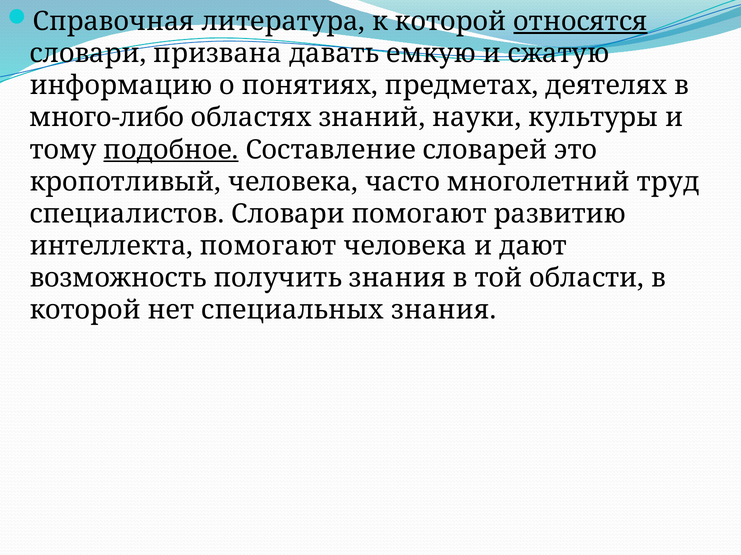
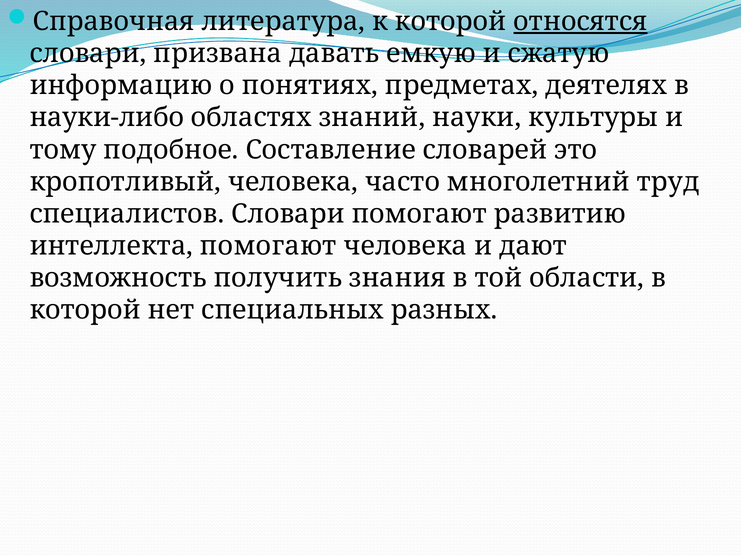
много-либо: много-либо -> науки-либо (107, 118)
подобное underline: present -> none (171, 150)
специальных знания: знания -> разных (444, 310)
